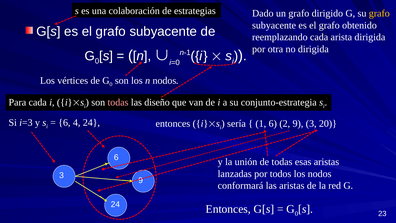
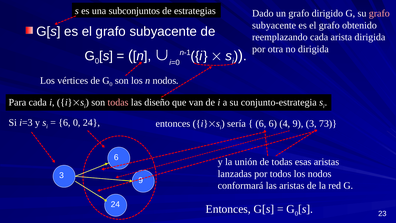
colaboración: colaboración -> subconjuntos (134, 11)
grafo colour: yellow -> pink (379, 13)
6 4: 4 -> 0 (77, 123)
1: 1 -> 6 (261, 124)
2: 2 -> 4 (285, 124)
20: 20 -> 73 (328, 124)
